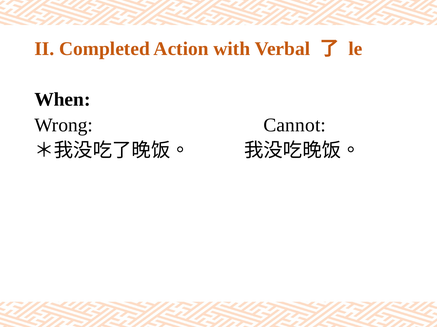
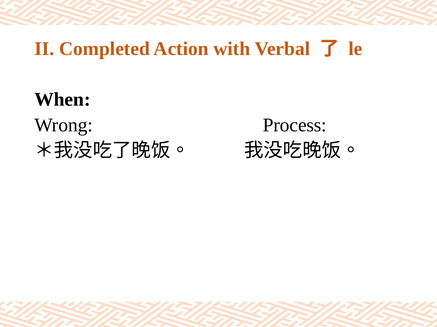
Cannot: Cannot -> Process (295, 125)
